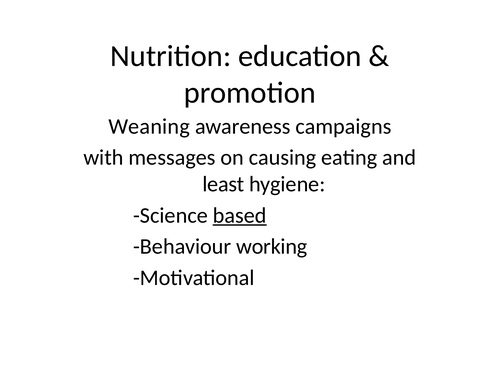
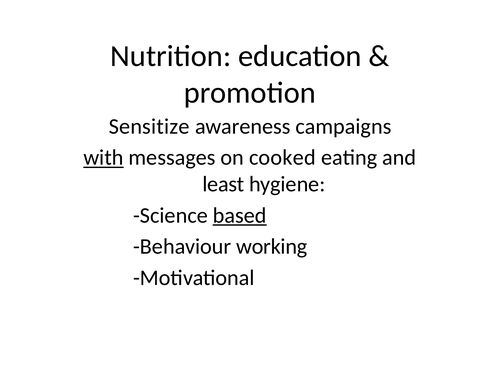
Weaning: Weaning -> Sensitize (149, 127)
with underline: none -> present (103, 158)
causing: causing -> cooked (282, 158)
